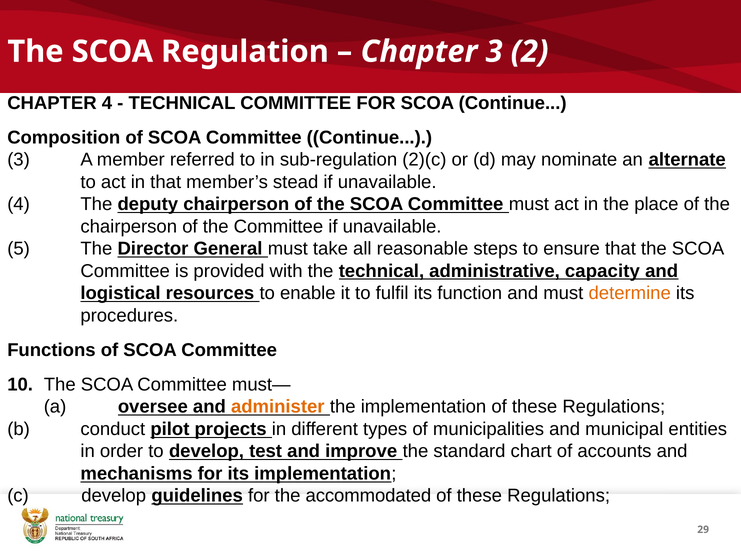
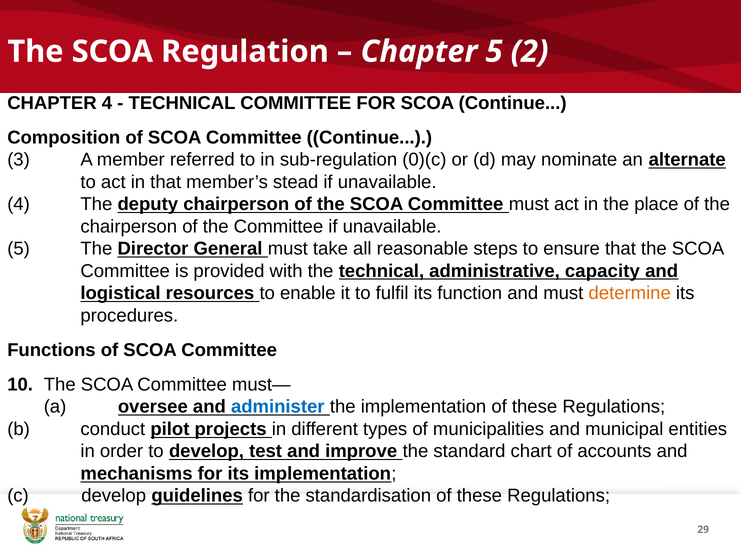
Chapter 3: 3 -> 5 (494, 52)
2)(c: 2)(c -> 0)(c (424, 160)
administer colour: orange -> blue (278, 407)
accommodated: accommodated -> standardisation (368, 496)
